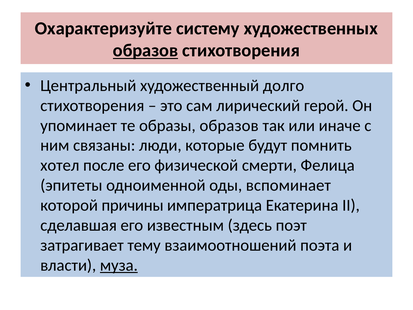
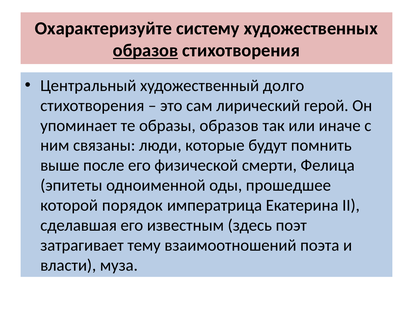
хотел: хотел -> выше (60, 165)
вспоминает: вспоминает -> прошедшее (288, 185)
причины: причины -> порядок (132, 205)
муза underline: present -> none (119, 265)
